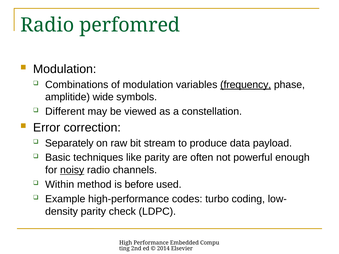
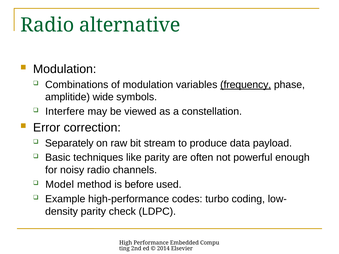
perfomred: perfomred -> alternative (130, 25)
Different: Different -> Interfere (65, 112)
noisy underline: present -> none (72, 170)
Within: Within -> Model (60, 185)
